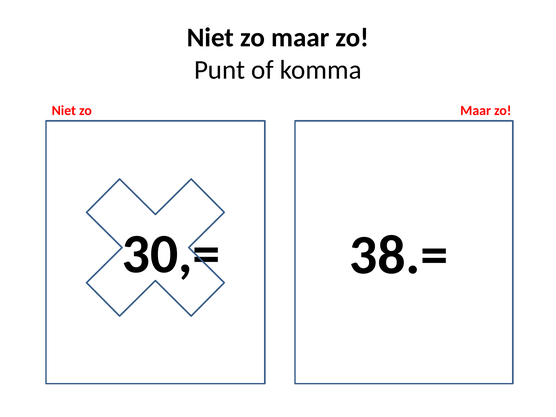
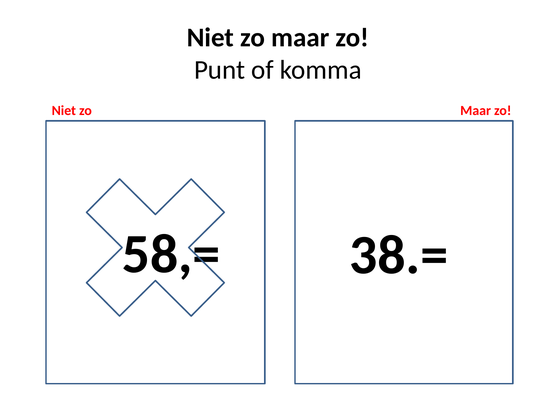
30,=: 30,= -> 58,= (171, 254)
